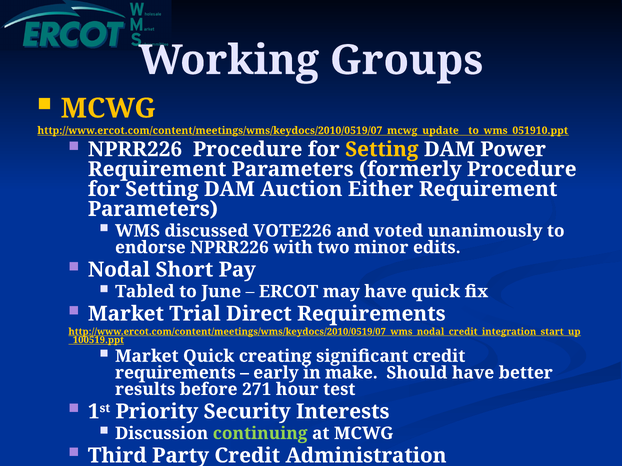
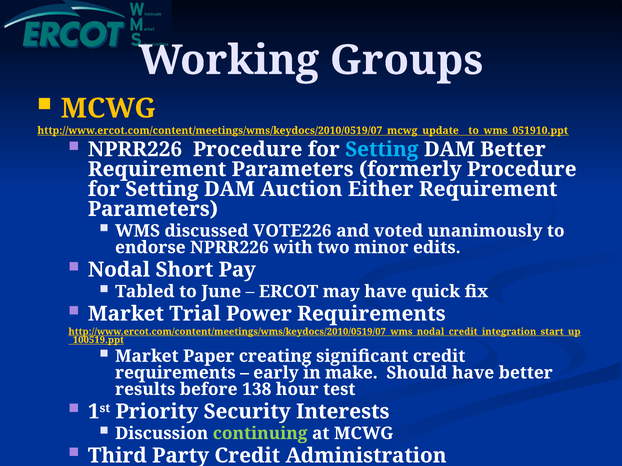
Setting colour: yellow -> light blue (382, 150)
DAM Power: Power -> Better (513, 150)
Direct: Direct -> Power (259, 314)
Market Quick: Quick -> Paper (209, 356)
271: 271 -> 138 (257, 390)
